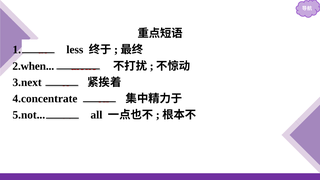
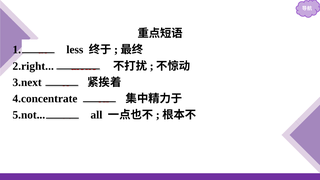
2.when: 2.when -> 2.right (33, 66)
